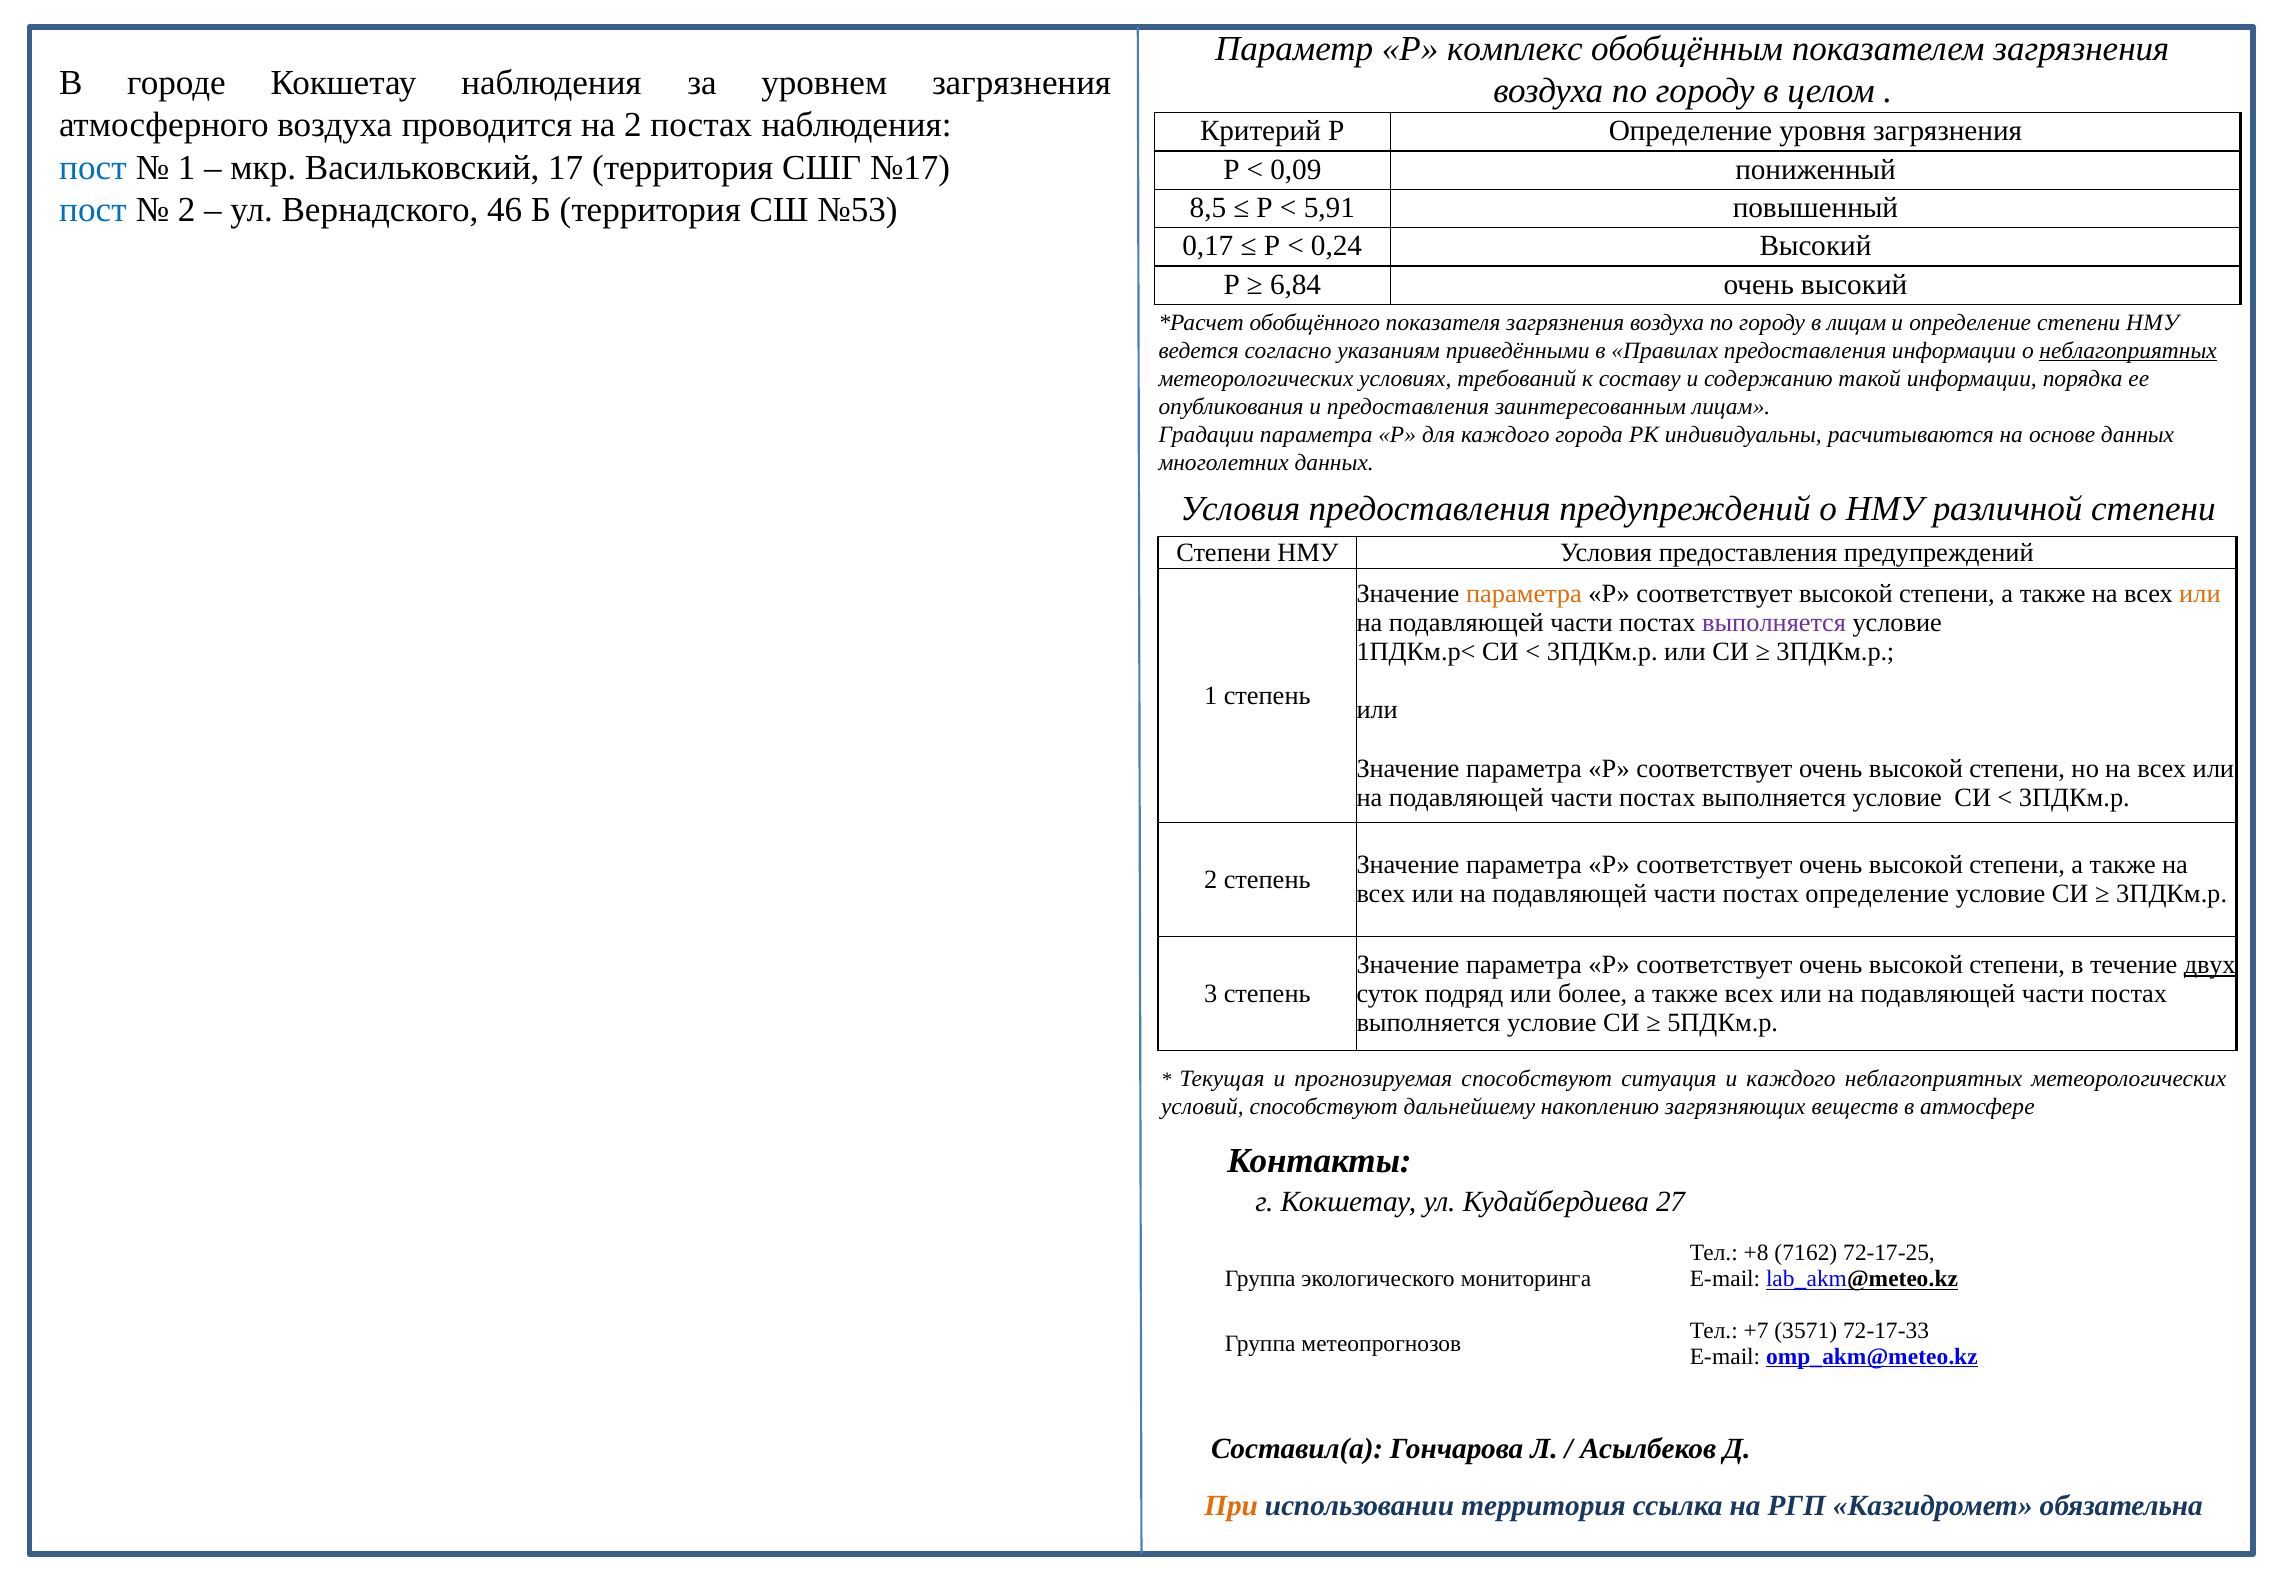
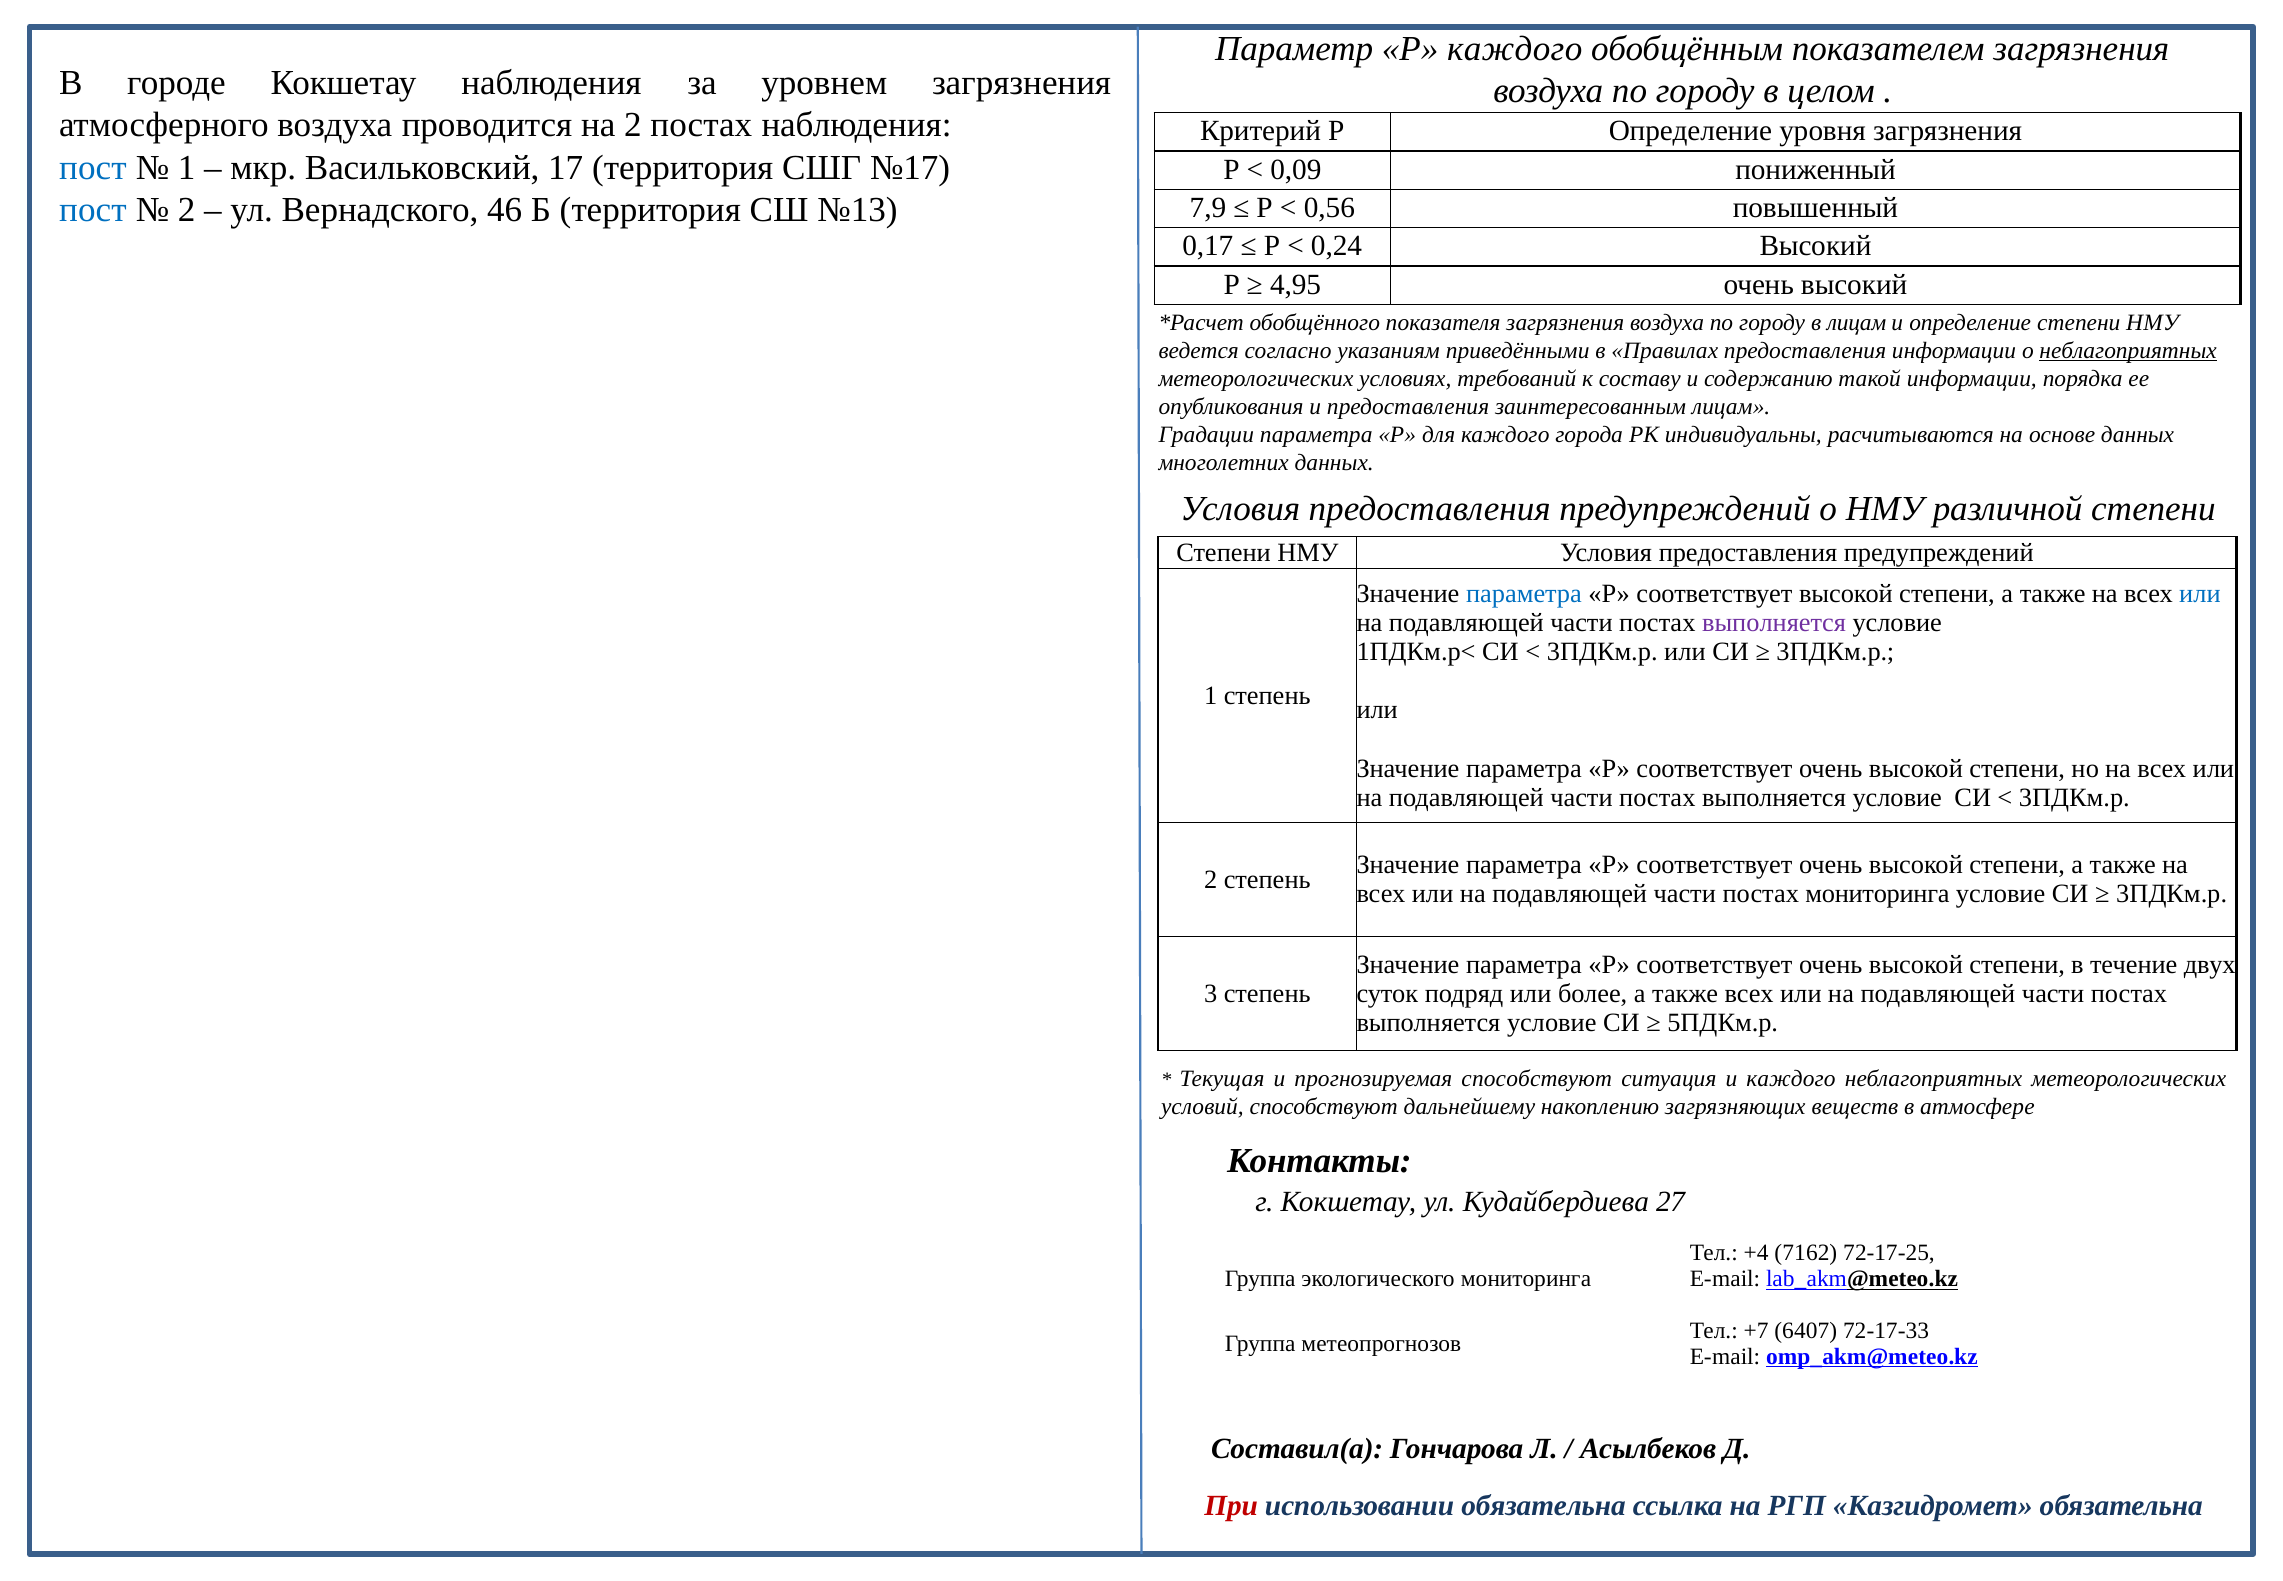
Р комплекс: комплекс -> каждого (1515, 49)
№53: №53 -> №13 (857, 210)
8,5: 8,5 -> 7,9 (1208, 208)
5,91: 5,91 -> 0,56 (1329, 208)
6,84: 6,84 -> 4,95 (1296, 285)
параметра colour: orange -> blue (1524, 593)
или colour: orange -> blue (2200, 593)
постах определение: определение -> мониторинга (1878, 894)
двух underline: present -> none (2210, 964)
+8: +8 -> +4 (1756, 1253)
3571: 3571 -> 6407 (1806, 1330)
При colour: orange -> red (1231, 1505)
использовании территория: территория -> обязательна (1544, 1505)
